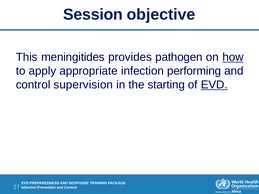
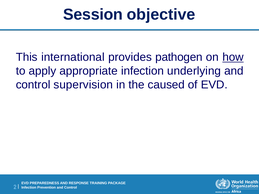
meningitides: meningitides -> international (73, 57)
performing: performing -> underlying (194, 71)
starting: starting -> caused (166, 85)
EVD underline: present -> none (214, 85)
